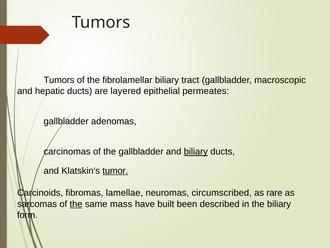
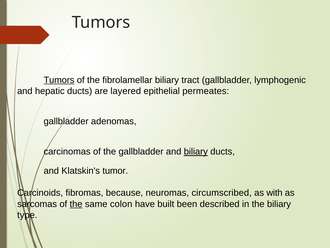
Tumors underline: none -> present (59, 80)
macroscopic: macroscopic -> lymphogenic (280, 80)
tumor underline: present -> none (115, 171)
lamellae: lamellae -> because (124, 193)
rare: rare -> with (274, 193)
mass: mass -> colon (121, 204)
form: form -> type (27, 215)
